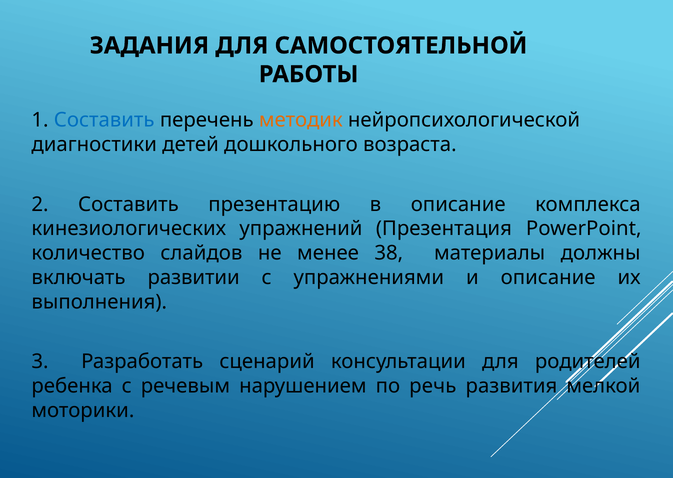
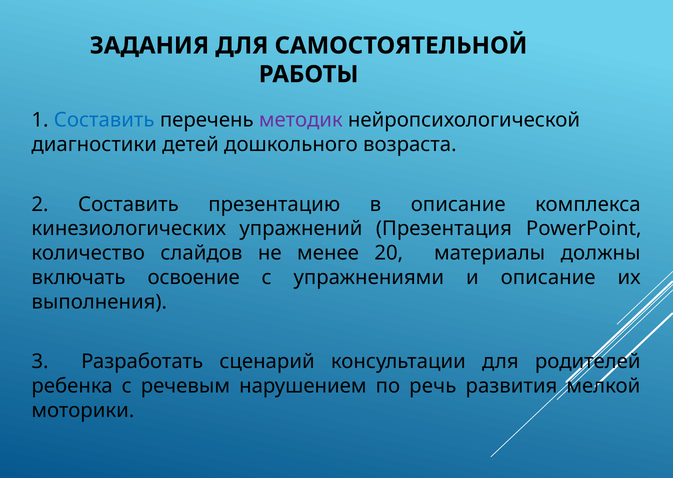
методик colour: orange -> purple (301, 120)
38: 38 -> 20 (389, 253)
развитии: развитии -> освоение (194, 278)
